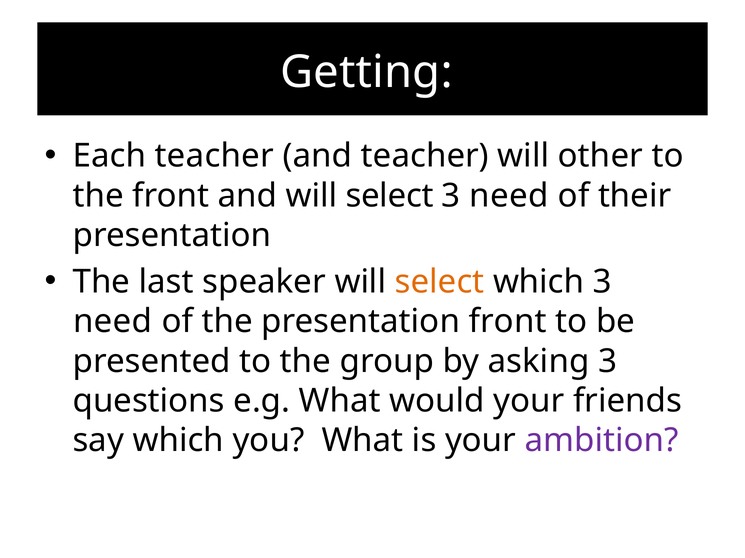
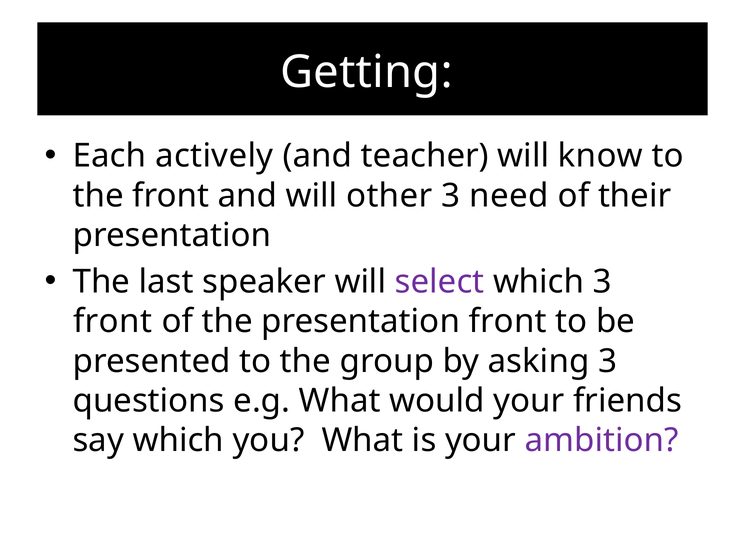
Each teacher: teacher -> actively (214, 156)
other: other -> know (600, 156)
and will select: select -> other (389, 196)
select colour: orange -> purple (440, 282)
need: need -> front (113, 322)
